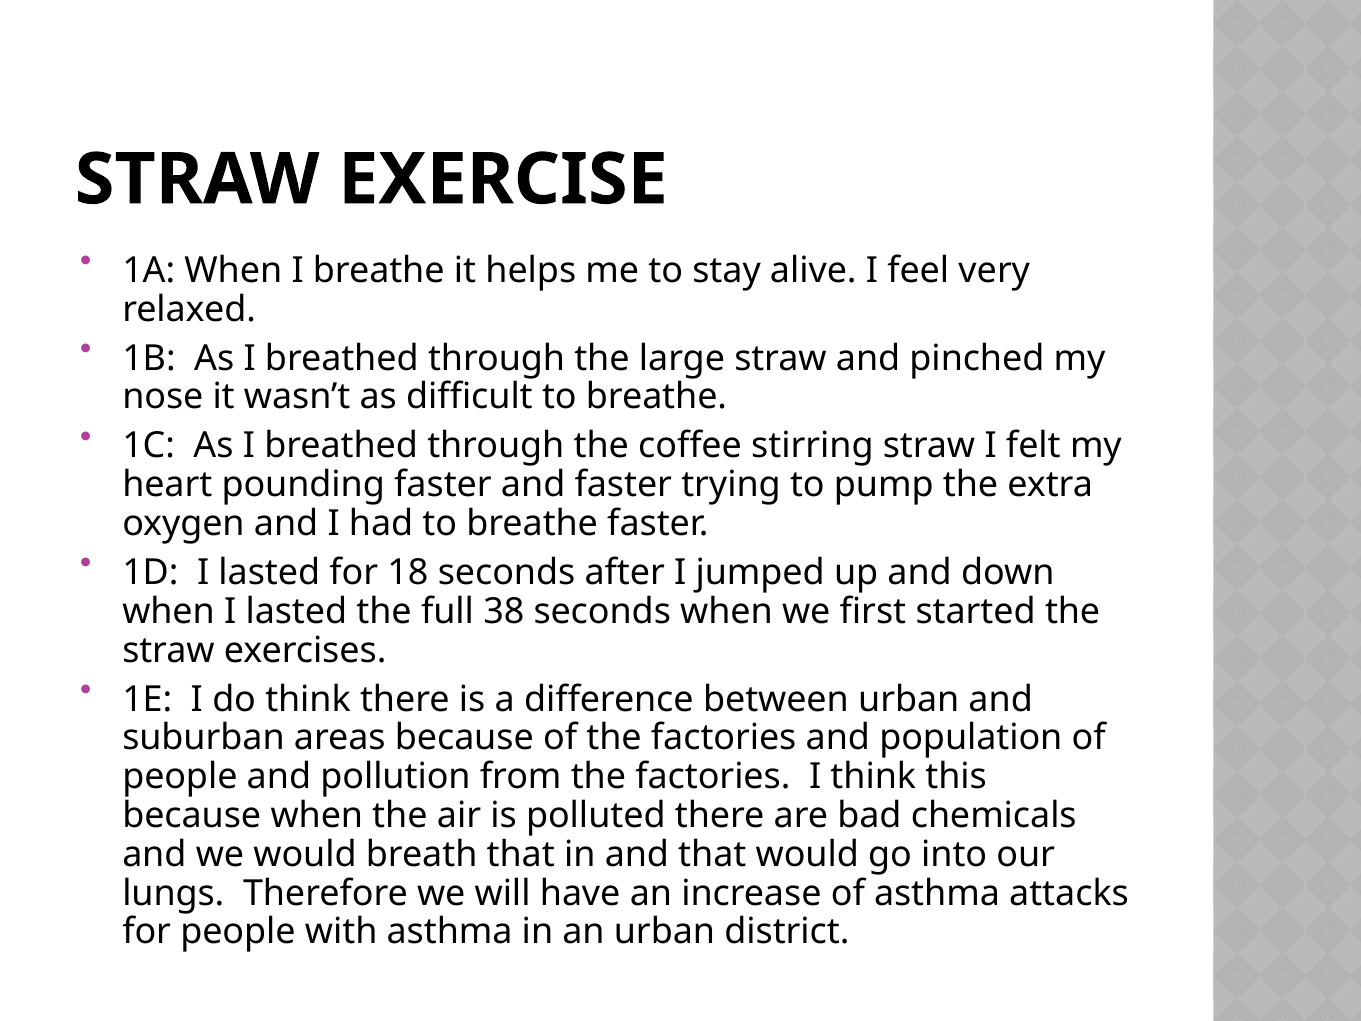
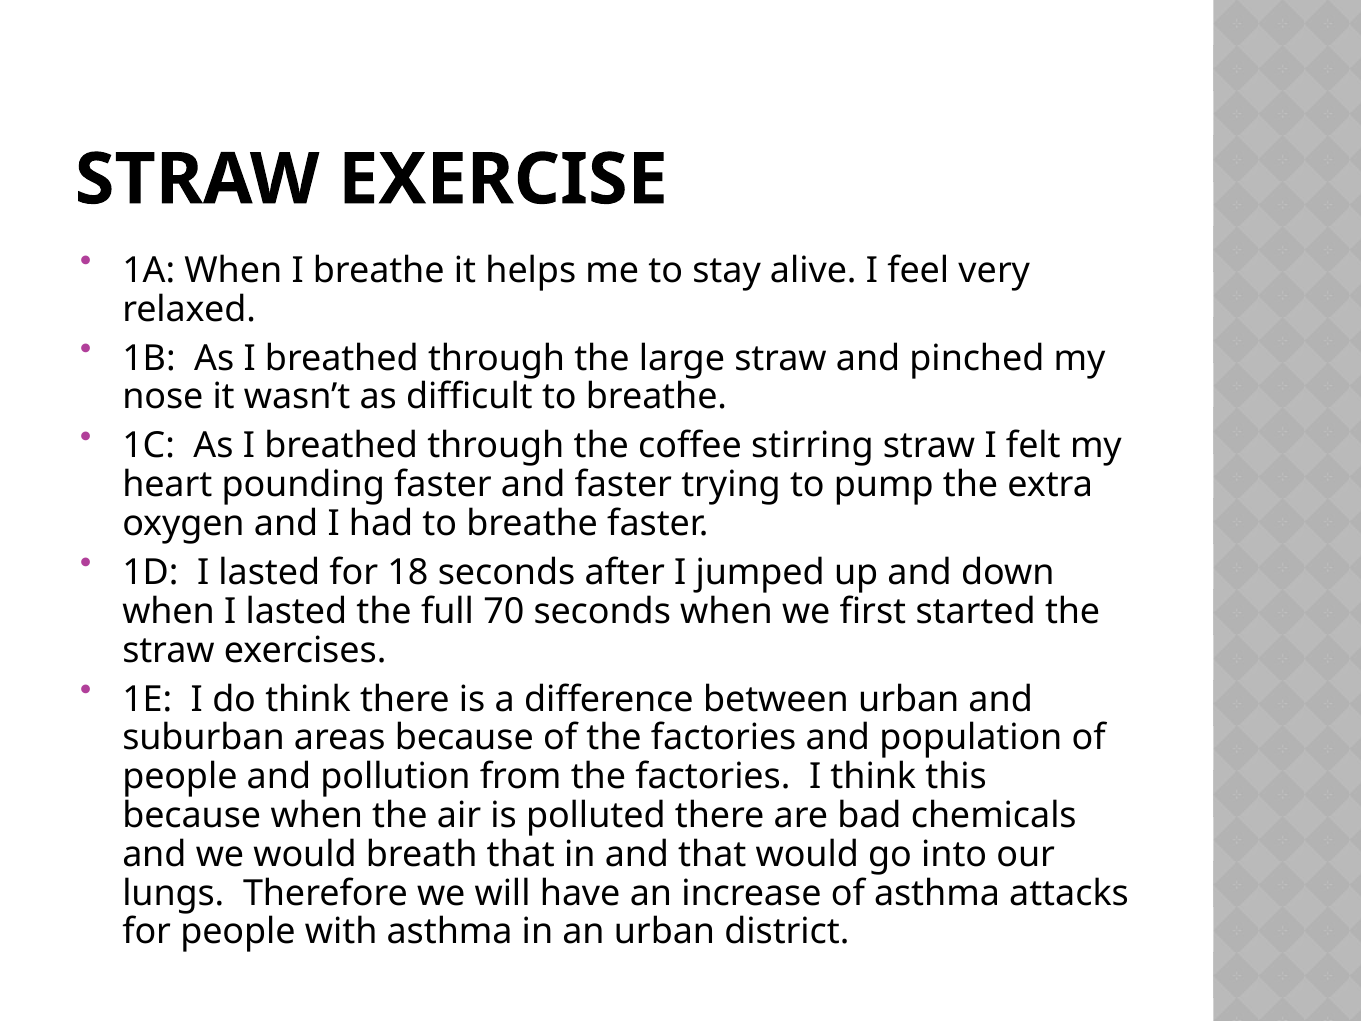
38: 38 -> 70 (504, 611)
